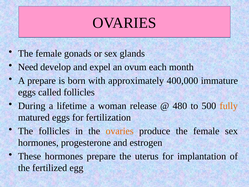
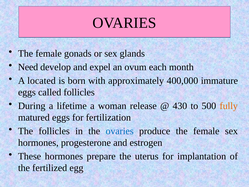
A prepare: prepare -> located (41, 81)
480: 480 -> 430 (180, 106)
ovaries colour: orange -> blue (120, 131)
